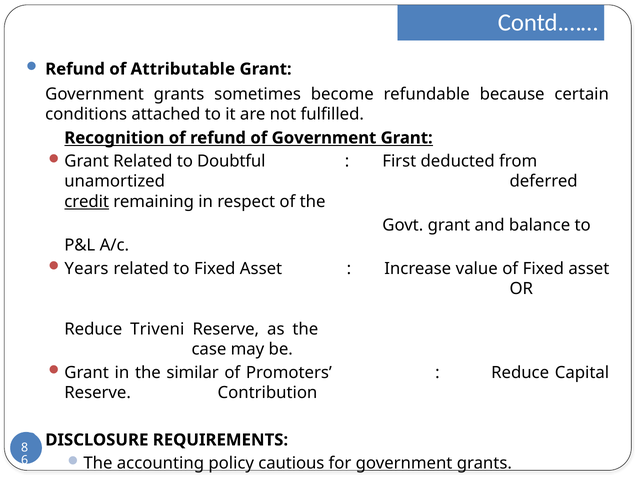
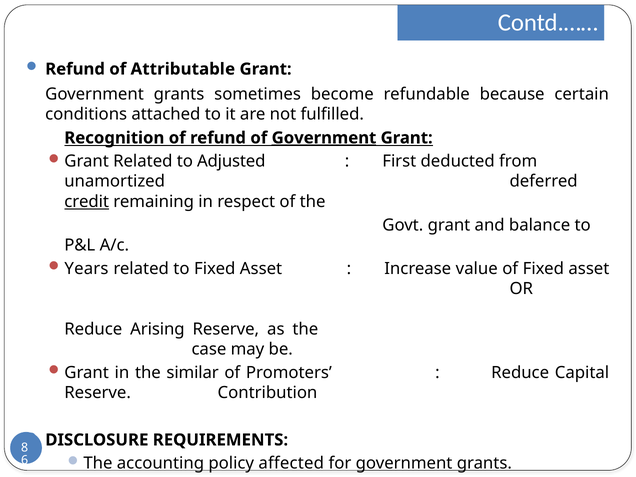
Government underline: none -> present (324, 138)
Doubtful: Doubtful -> Adjusted (231, 161)
Triveni: Triveni -> Arising (157, 329)
cautious: cautious -> affected (291, 463)
